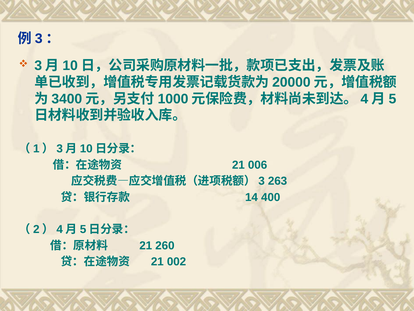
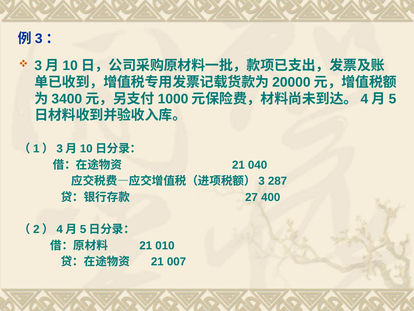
006: 006 -> 040 (258, 165)
263: 263 -> 287 (278, 181)
14: 14 -> 27 (252, 197)
260: 260 -> 010 (165, 245)
002: 002 -> 007 (177, 261)
